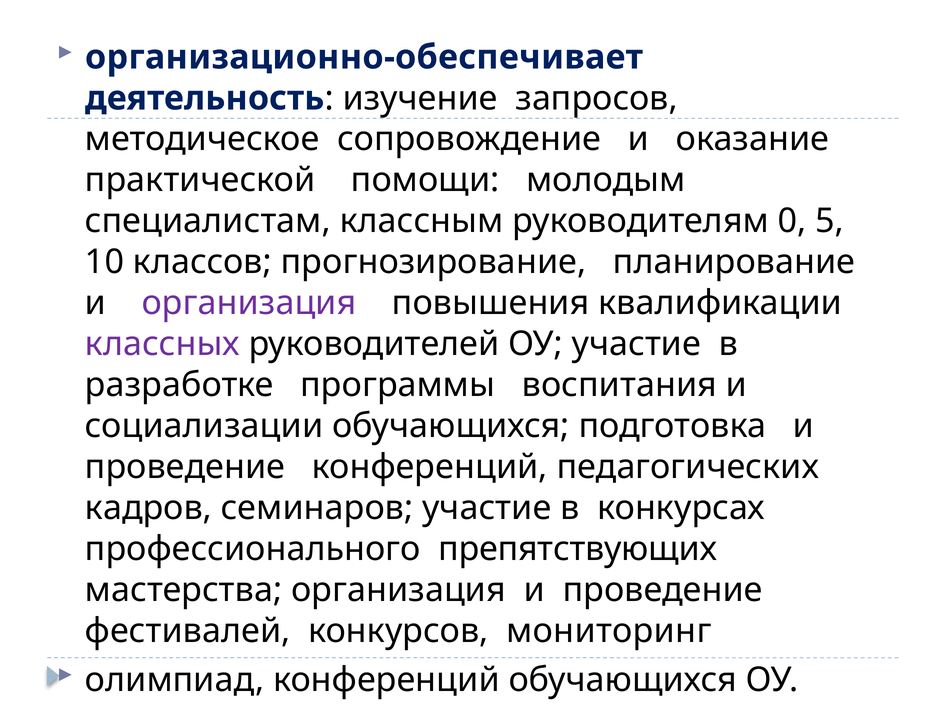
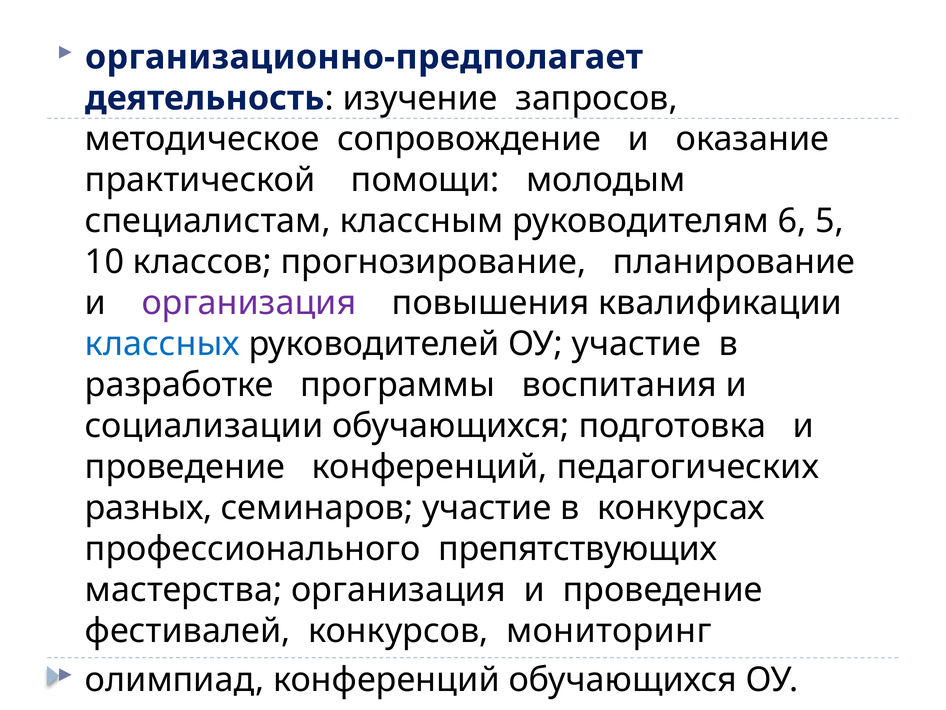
организационно-обеспечивает: организационно-обеспечивает -> организационно-предполагает (364, 57)
0: 0 -> 6 (792, 221)
классных colour: purple -> blue (162, 344)
кадров: кадров -> разных (149, 508)
